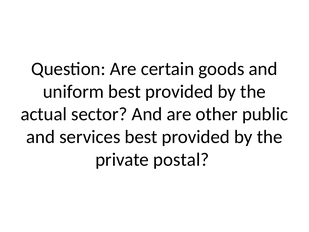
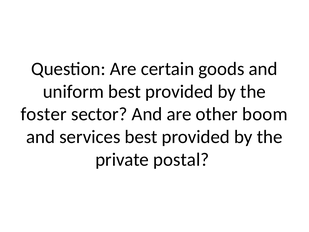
actual: actual -> foster (44, 114)
public: public -> boom (265, 114)
